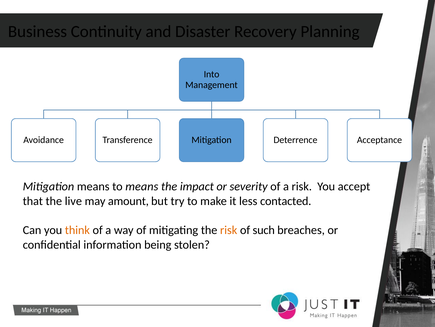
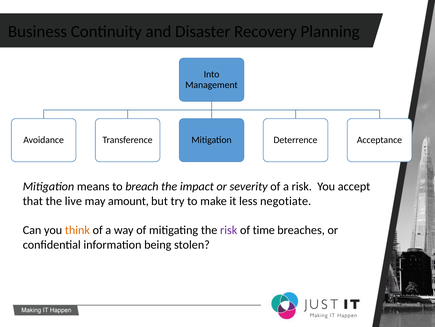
to means: means -> breach (142, 186)
contacted: contacted -> negotiate (286, 201)
risk colour: orange -> purple (229, 230)
such: such -> time (264, 230)
